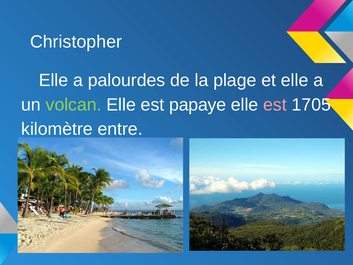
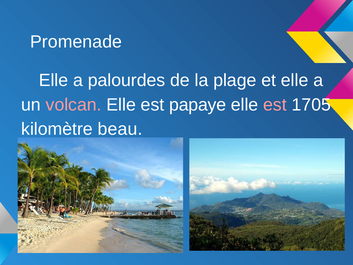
Christopher: Christopher -> Promenade (76, 42)
volcan colour: light green -> pink (74, 105)
entre: entre -> beau (120, 129)
